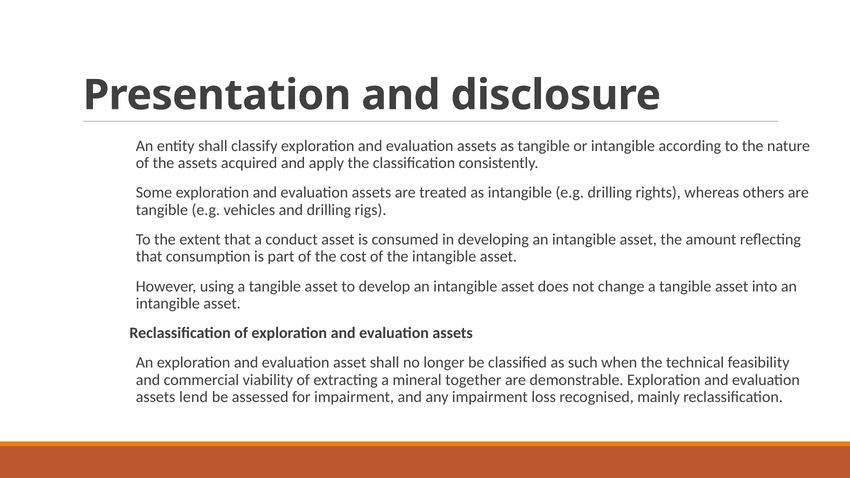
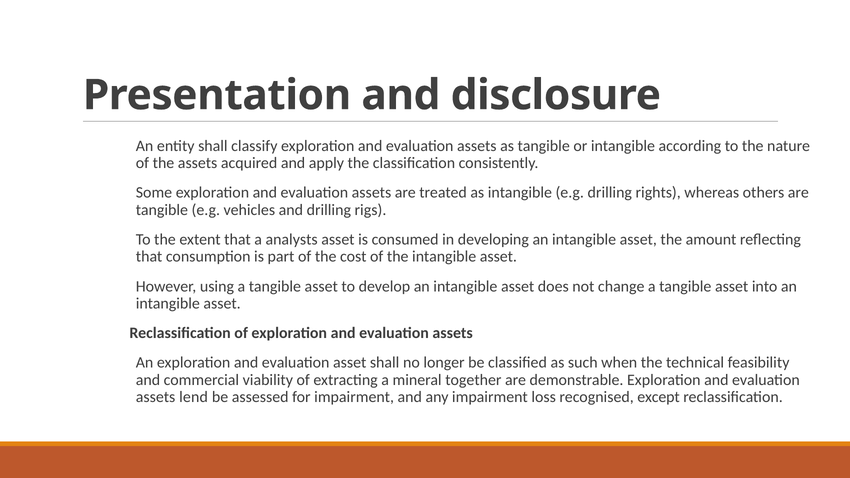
conduct: conduct -> analysts (292, 240)
mainly: mainly -> except (659, 397)
